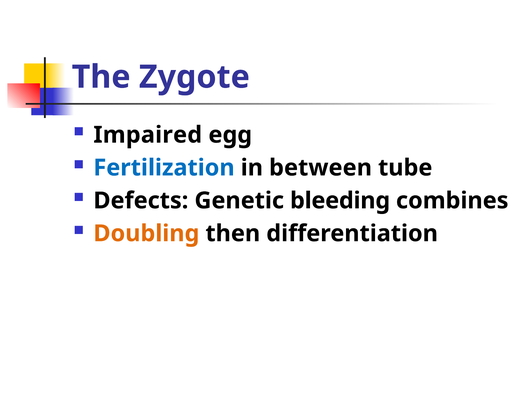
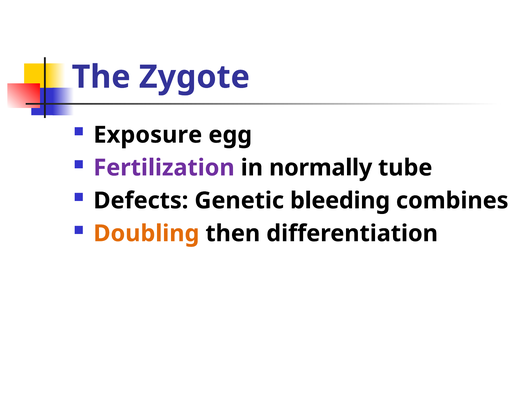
Impaired: Impaired -> Exposure (148, 135)
Fertilization colour: blue -> purple (164, 168)
between: between -> normally (321, 168)
